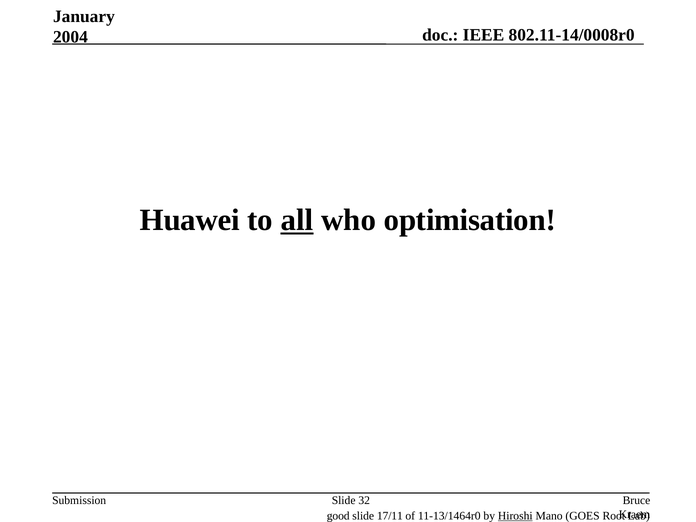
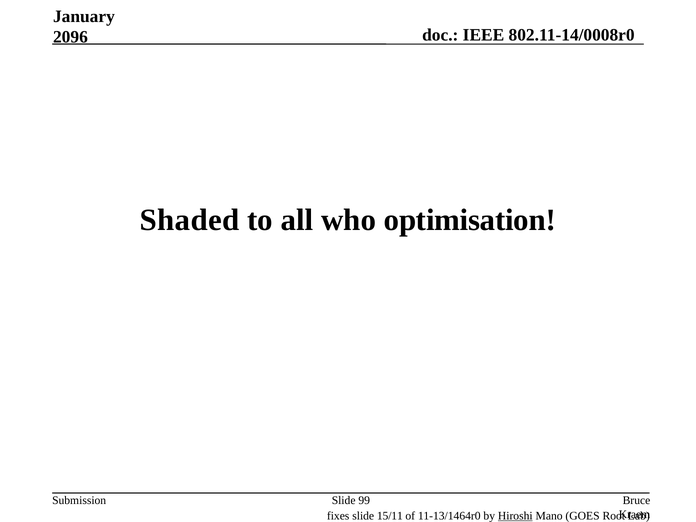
2004: 2004 -> 2096 (70, 37)
Huawei: Huawei -> Shaded (190, 220)
all underline: present -> none (297, 220)
32: 32 -> 99 (364, 501)
good: good -> fixes (338, 516)
17/11: 17/11 -> 15/11 (390, 516)
